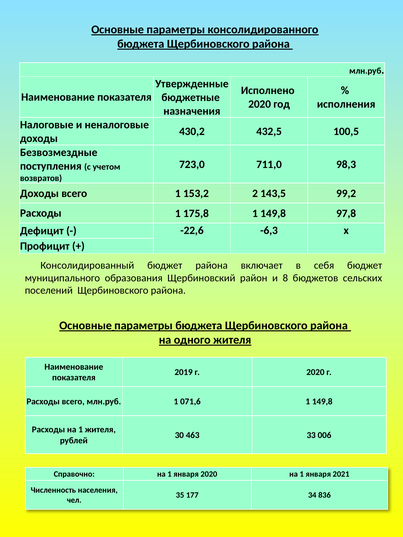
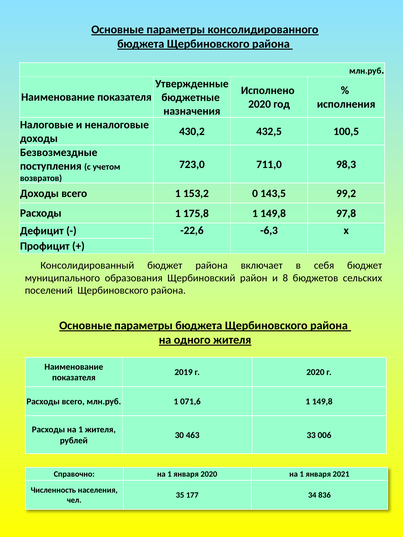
2: 2 -> 0 (255, 194)
